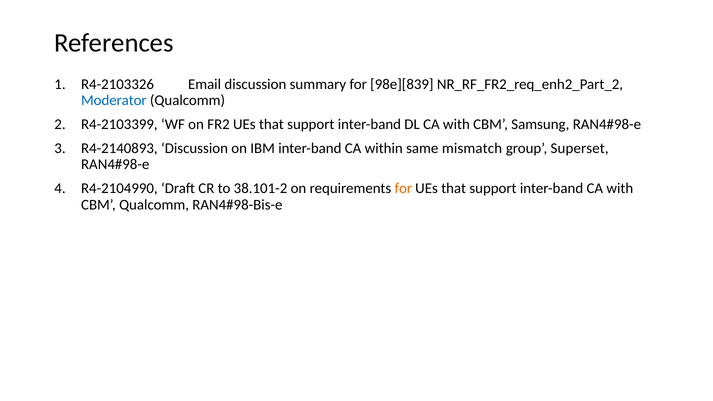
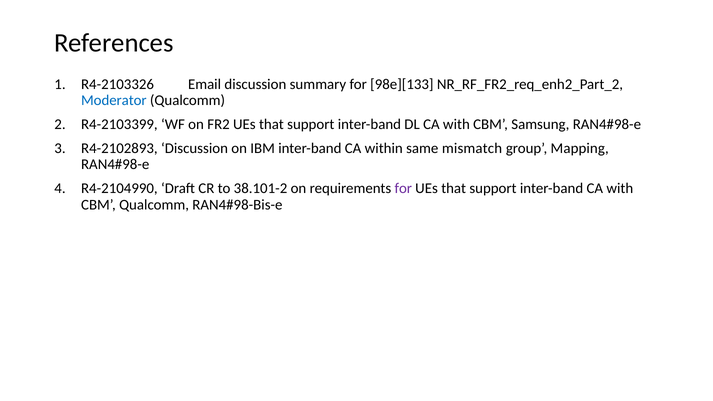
98e][839: 98e][839 -> 98e][133 (402, 84)
R4-2140893: R4-2140893 -> R4-2102893 (119, 148)
Superset: Superset -> Mapping (580, 148)
for colour: orange -> purple (403, 188)
